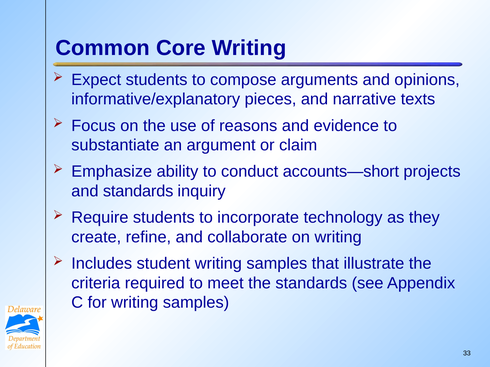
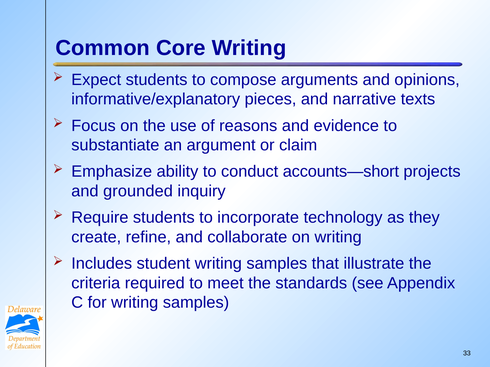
and standards: standards -> grounded (138, 191)
